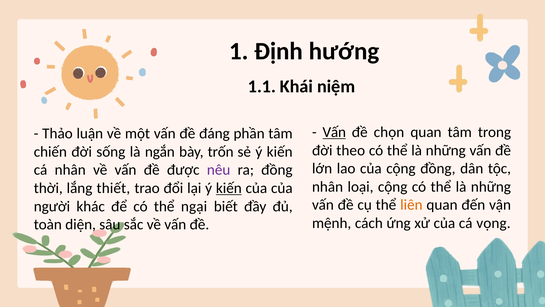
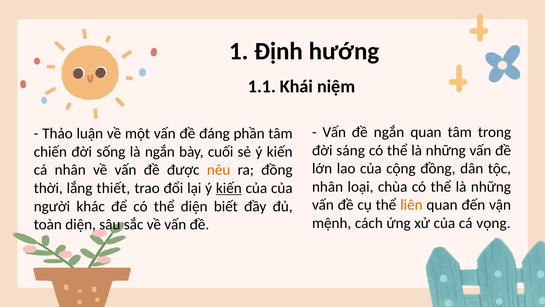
Vấn underline: present -> none (334, 132)
đề chọn: chọn -> ngắn (389, 132)
theo: theo -> sáng (351, 150)
trốn: trốn -> cuối (221, 152)
nêu colour: purple -> orange (219, 170)
loại cộng: cộng -> chùa (393, 186)
thể ngại: ngại -> diện (194, 206)
